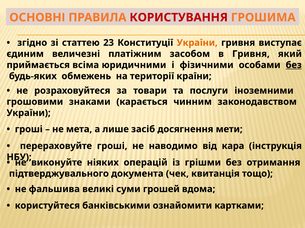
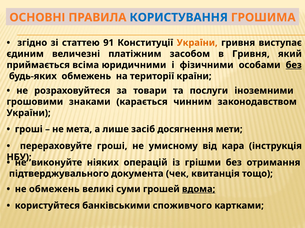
КОРИСТУВАННЯ colour: red -> blue (179, 18)
23: 23 -> 91 (109, 43)
наводимо: наводимо -> умисному (173, 146)
не фальшива: фальшива -> обмежень (54, 190)
вдома underline: none -> present (199, 190)
ознайомити: ознайомити -> споживчого (182, 206)
